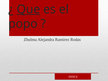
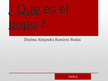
popo underline: none -> present (23, 24)
